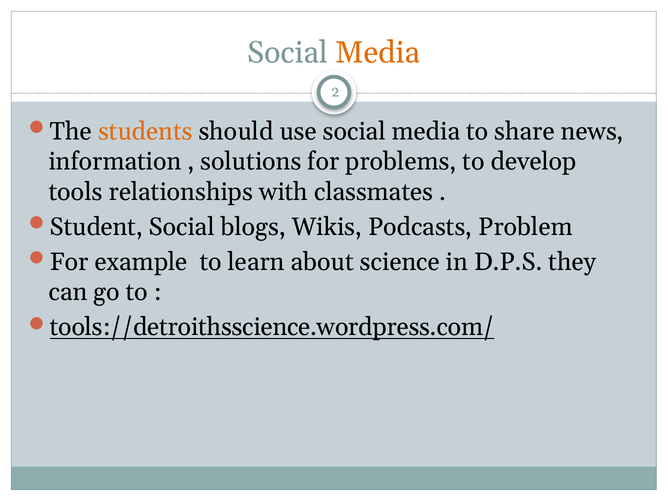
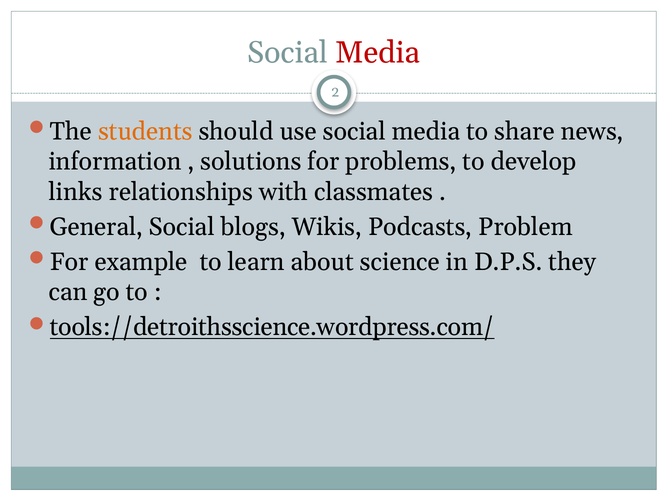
Media colour: orange -> red (378, 53)
tools: tools -> links (76, 192)
Student: Student -> General (96, 227)
